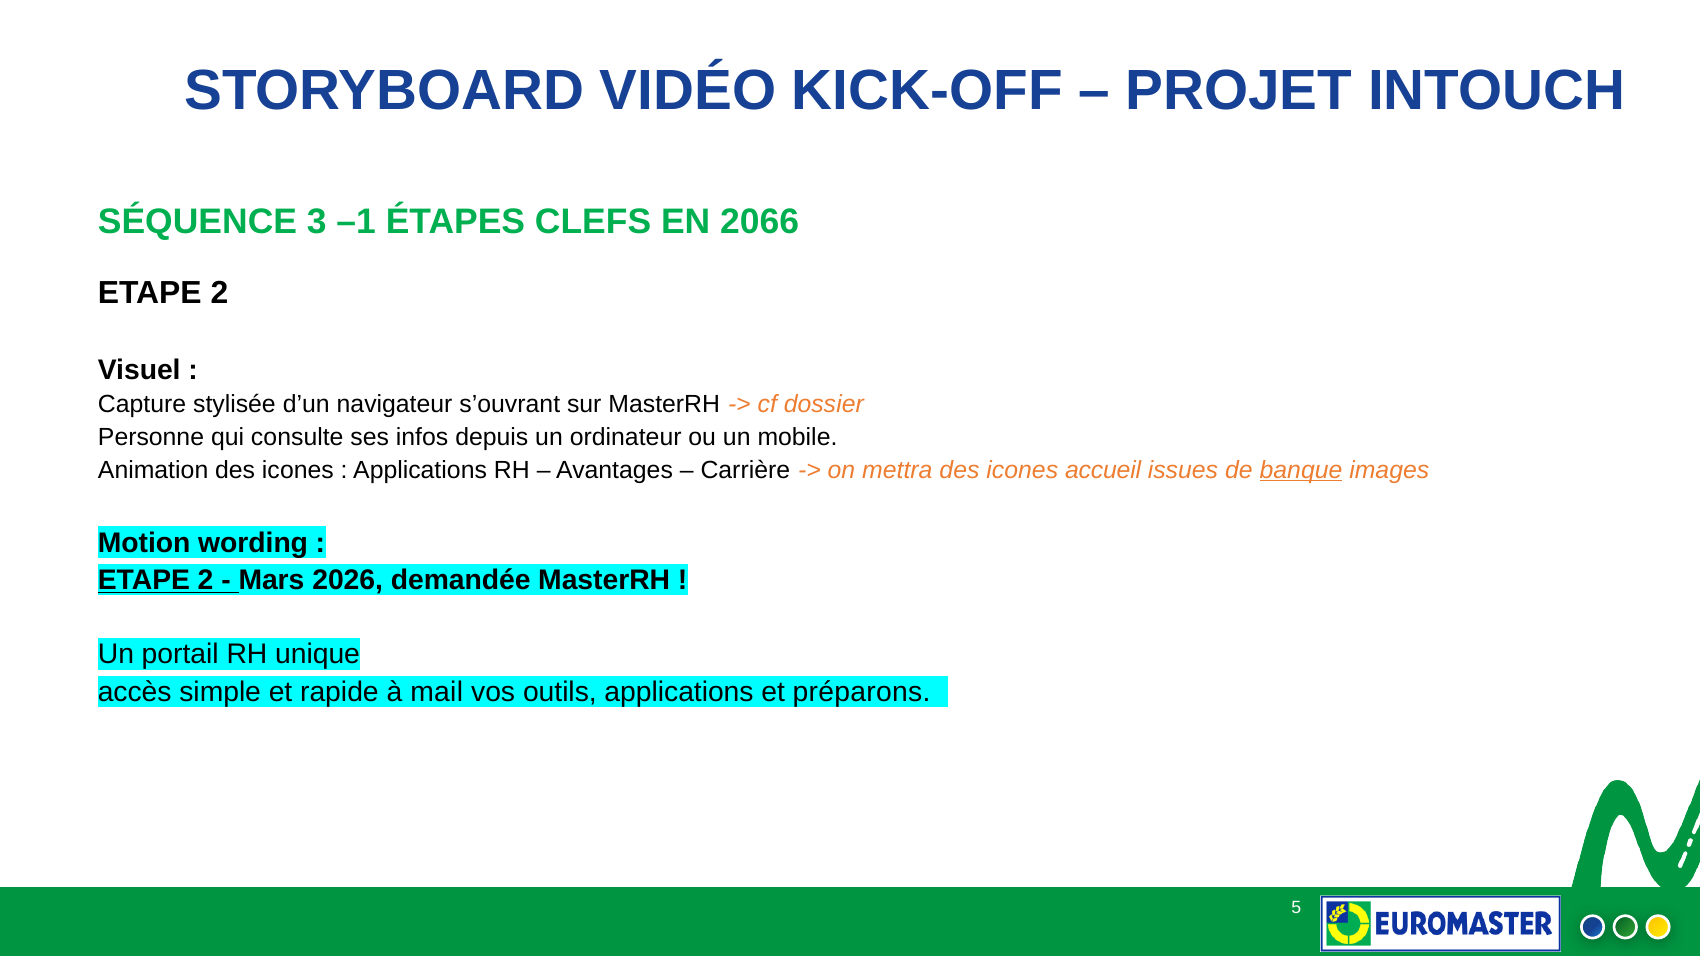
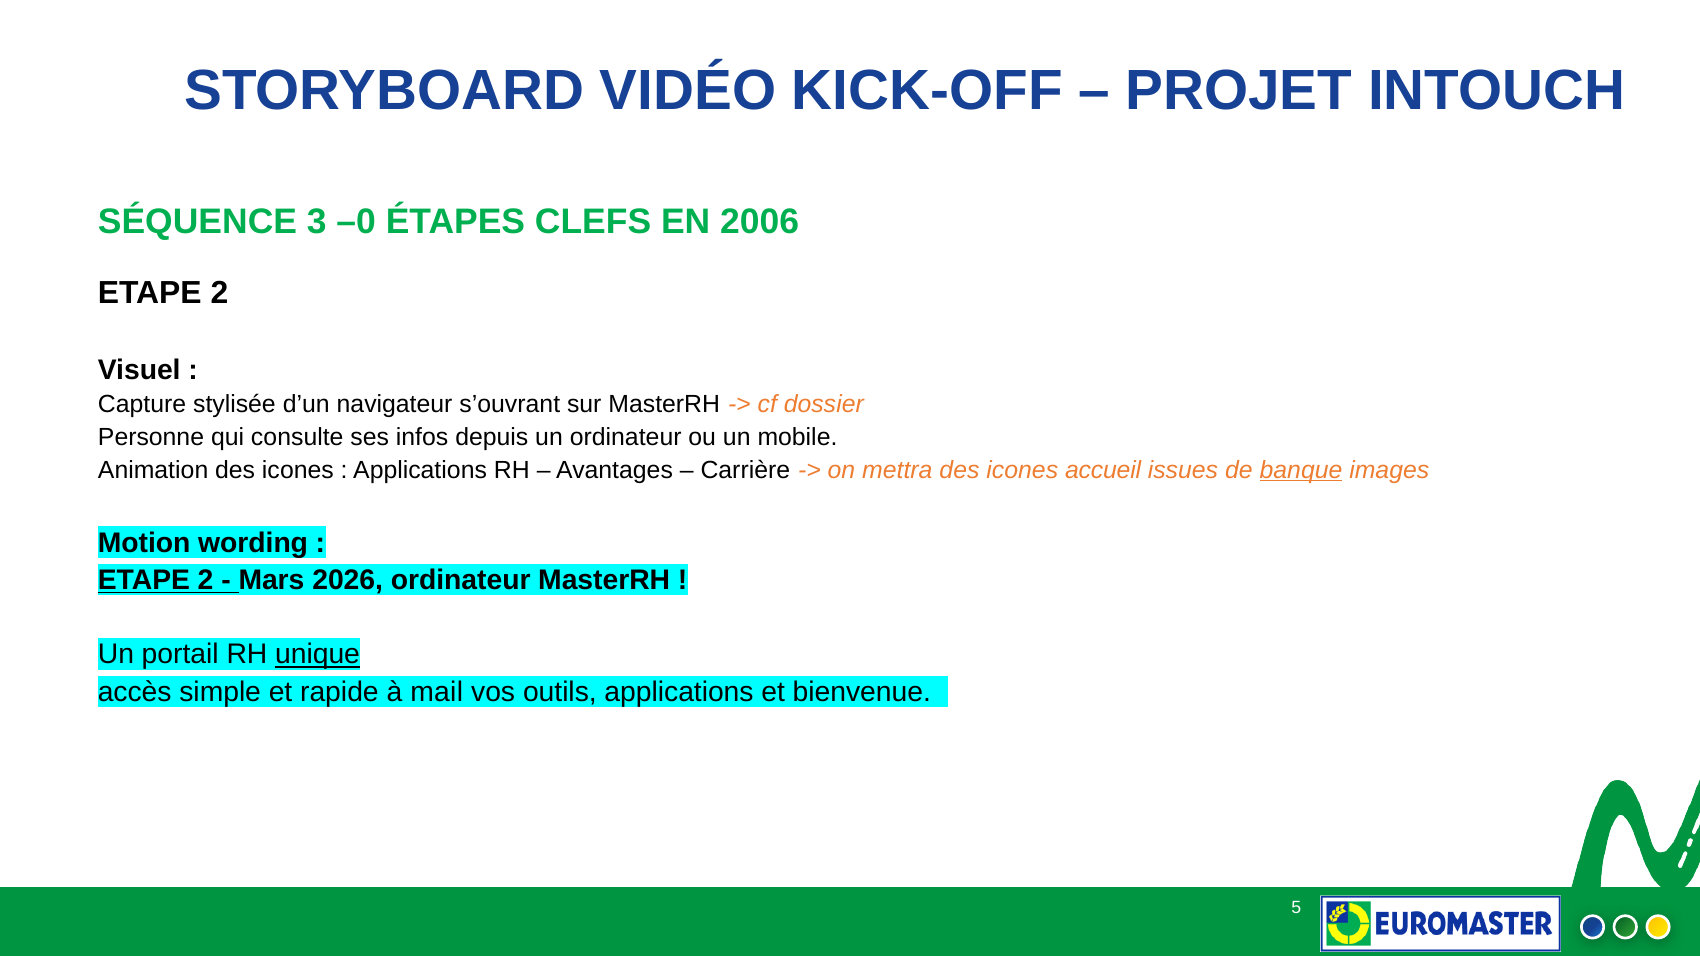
–1: –1 -> –0 (356, 222)
2066: 2066 -> 2006 (760, 222)
2026 demandée: demandée -> ordinateur (461, 580)
unique underline: none -> present (318, 655)
préparons: préparons -> bienvenue (862, 692)
